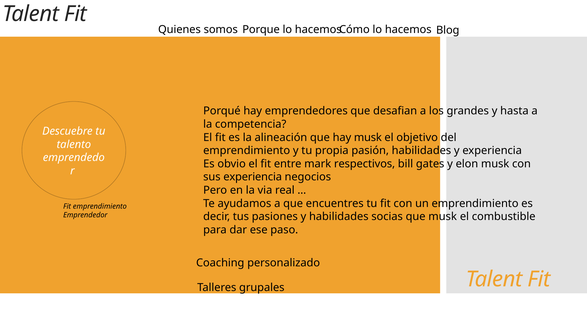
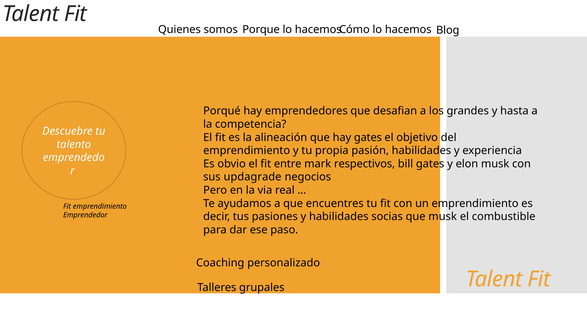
hay musk: musk -> gates (368, 137)
sus experiencia: experiencia -> updagrade (253, 177)
